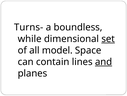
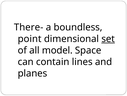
Turns-: Turns- -> There- (29, 27)
while: while -> point (30, 39)
and underline: present -> none (104, 61)
